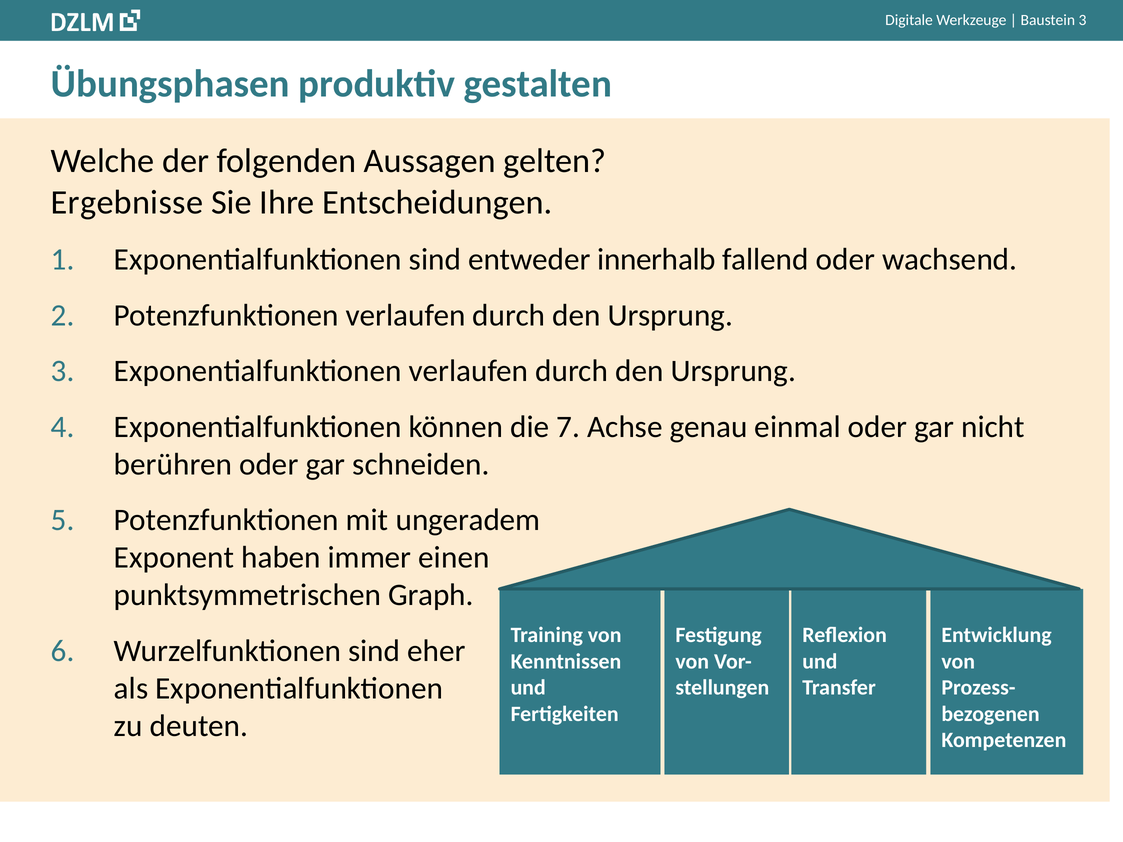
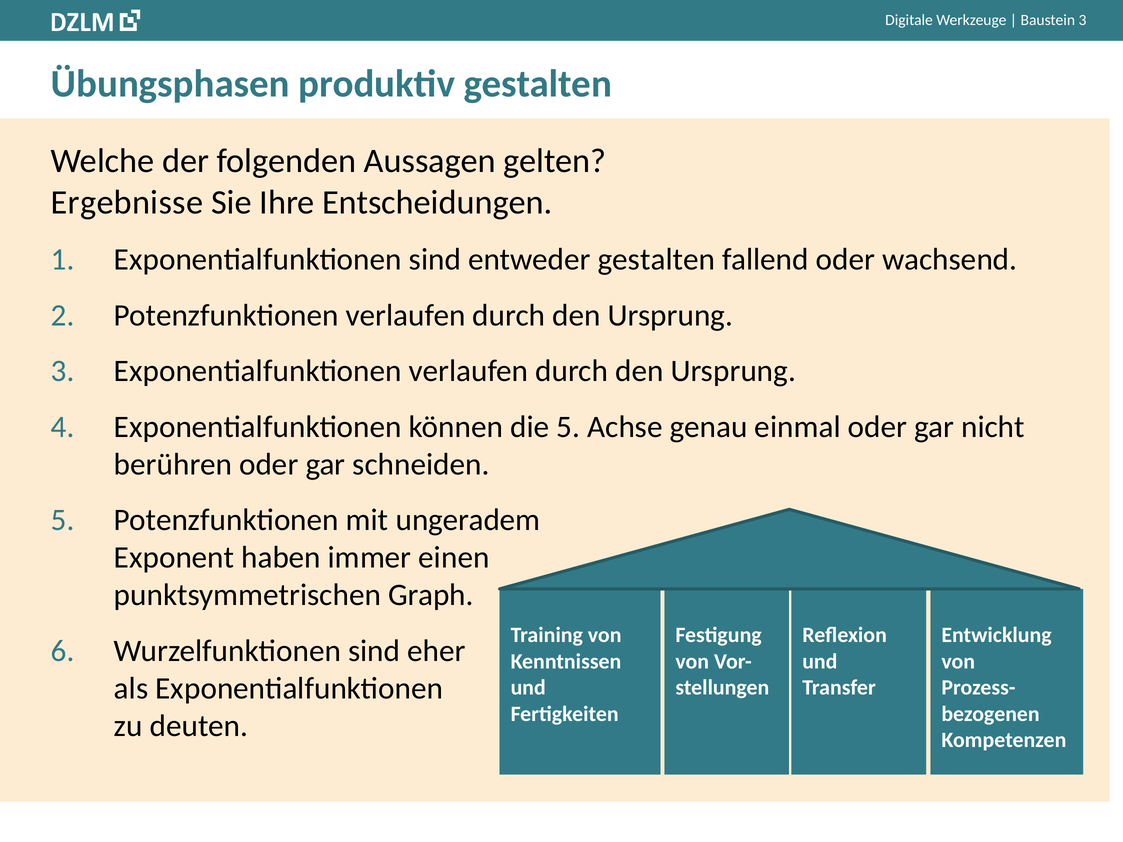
entweder innerhalb: innerhalb -> gestalten (656, 260)
die 7: 7 -> 5 (568, 427)
